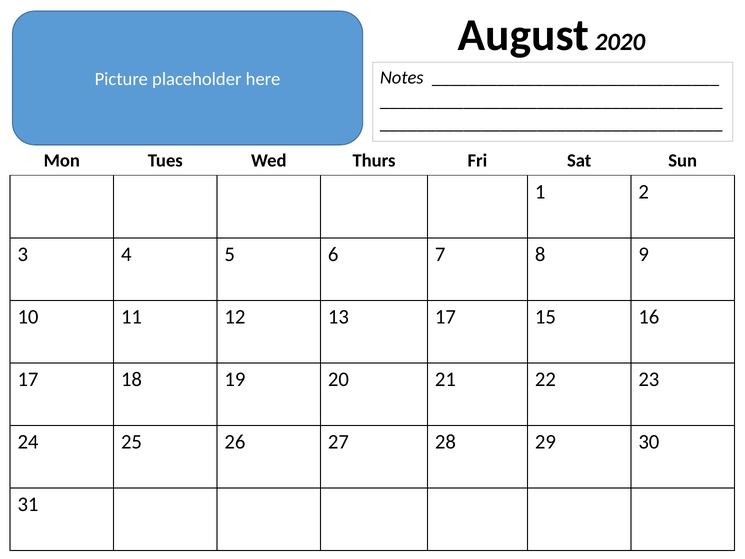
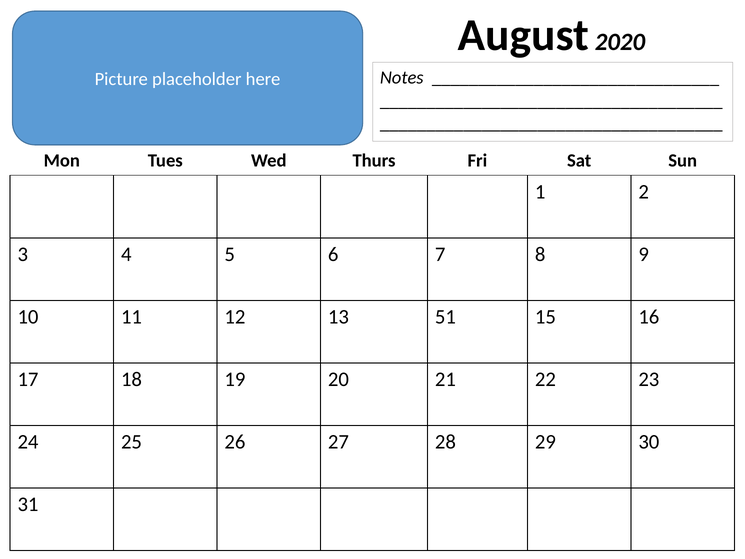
13 17: 17 -> 51 (445, 317)
